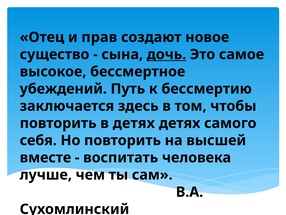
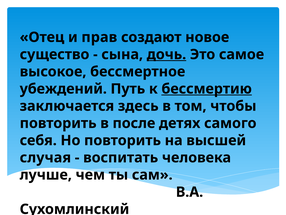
бессмертию underline: none -> present (207, 89)
в детях: детях -> после (134, 123)
вместе: вместе -> случая (45, 157)
